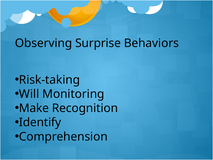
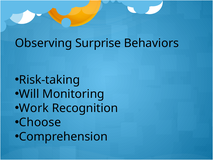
Make: Make -> Work (34, 108)
Identify: Identify -> Choose (40, 122)
